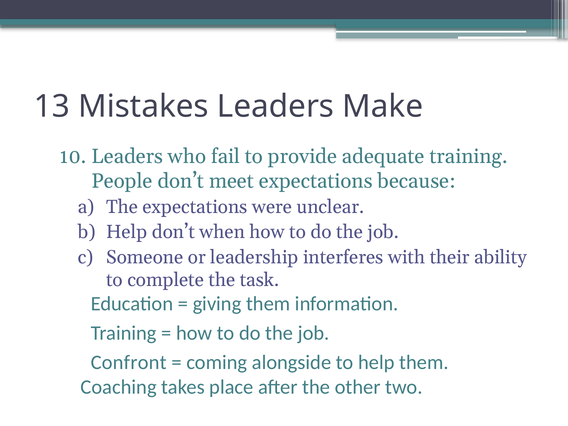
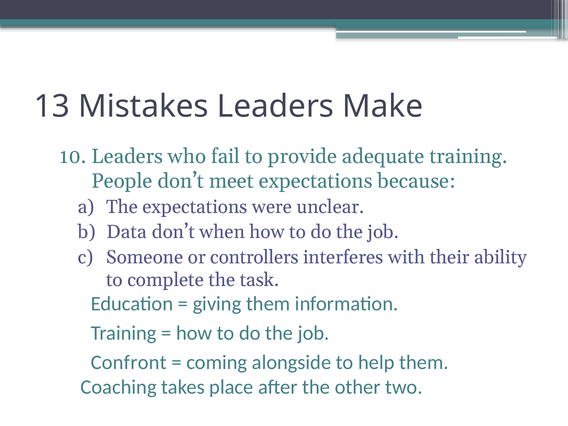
Help: Help -> Data (127, 232)
leadership: leadership -> controllers (255, 257)
